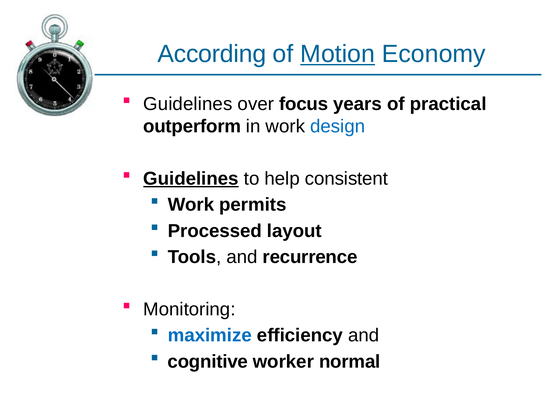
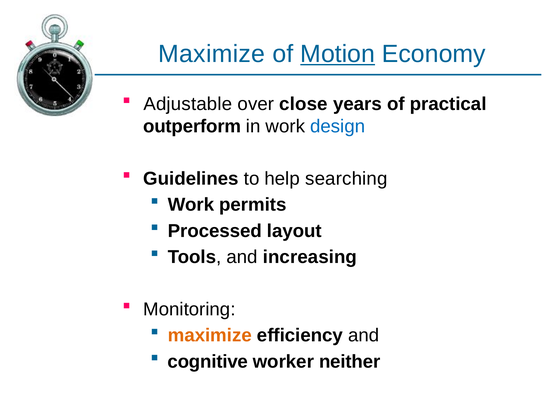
According: According -> Maximize (212, 54)
Guidelines: Guidelines -> Adjustable (188, 104)
focus: focus -> close (303, 104)
Guidelines underline: present -> none (191, 179)
consistent: consistent -> searching (346, 179)
recurrence: recurrence -> increasing (310, 257)
maximize colour: blue -> orange (210, 335)
normal: normal -> neither (350, 362)
